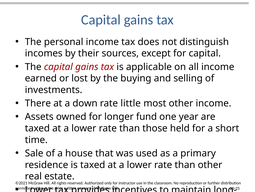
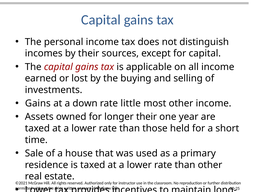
There: There -> Gains (38, 103)
longer fund: fund -> their (147, 116)
